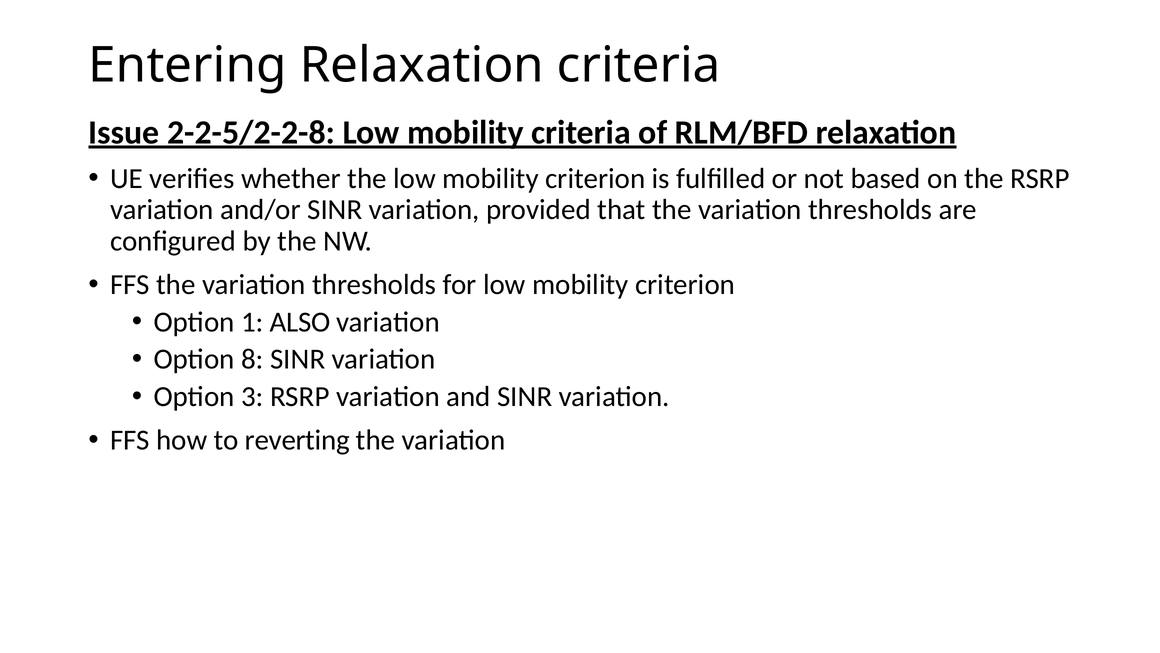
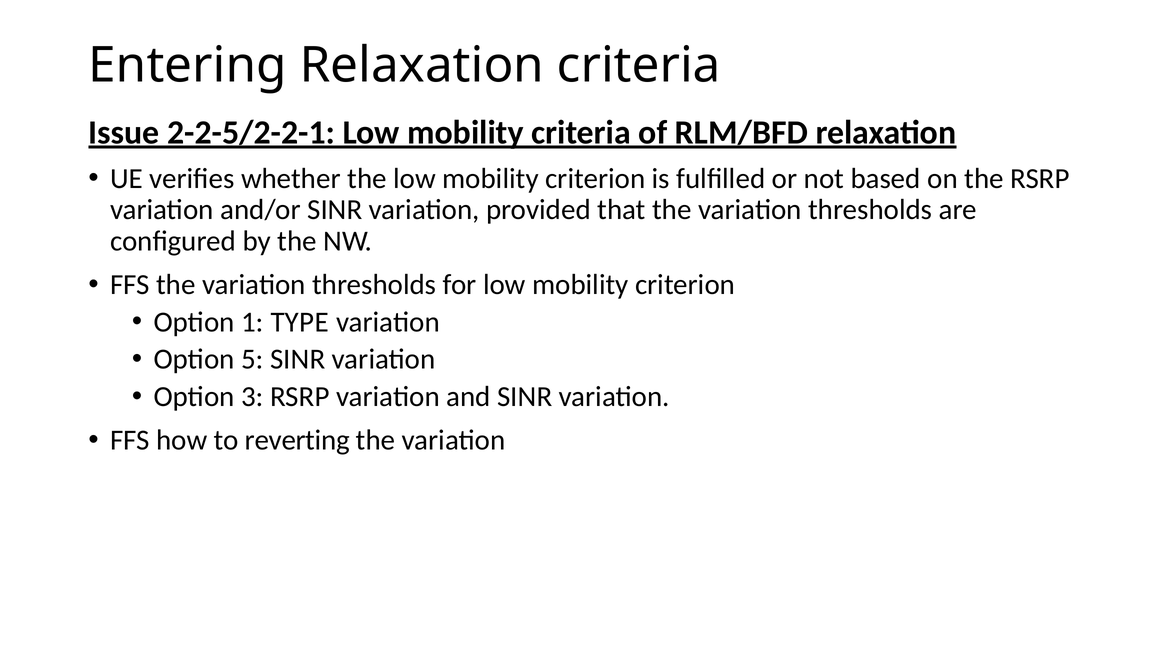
2-2-5/2-2-8: 2-2-5/2-2-8 -> 2-2-5/2-2-1 (251, 132)
ALSO: ALSO -> TYPE (300, 322)
8: 8 -> 5 (252, 359)
